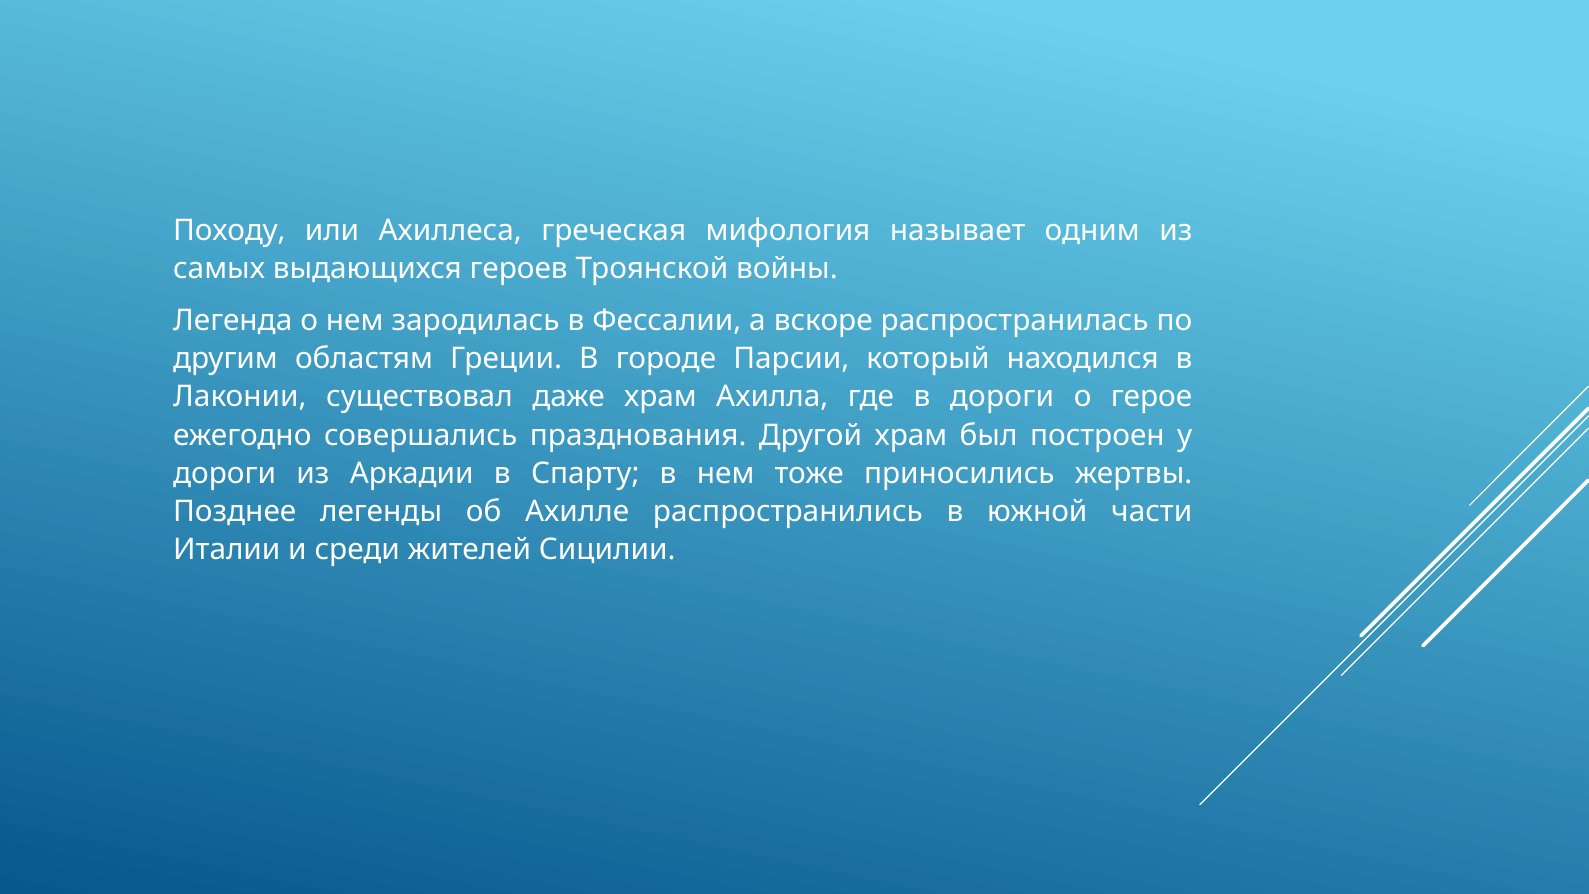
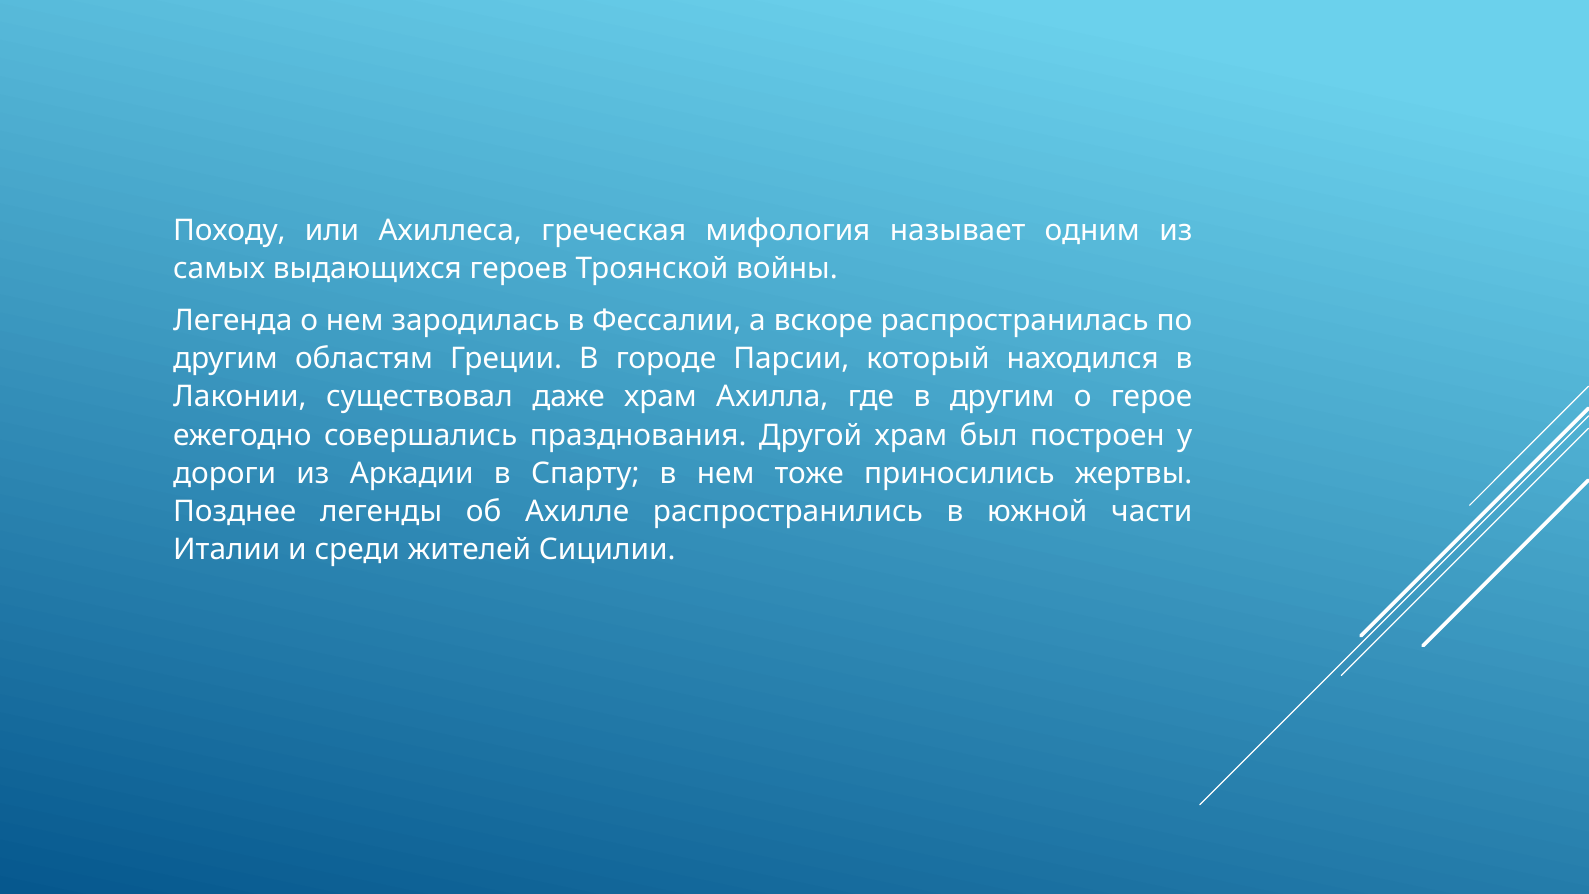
в дороги: дороги -> другим (1002, 397)
